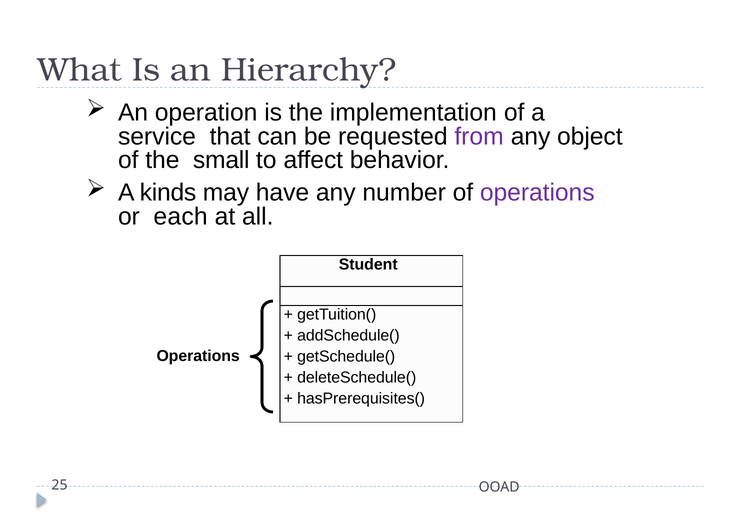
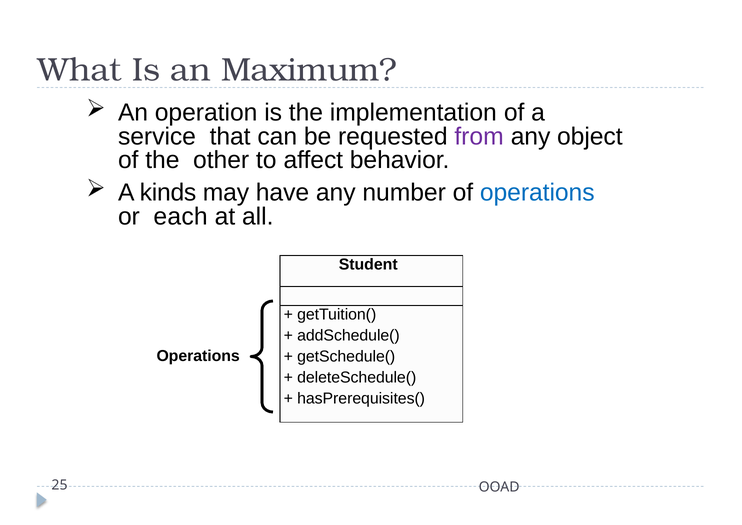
Hierarchy: Hierarchy -> Maximum (309, 70)
small: small -> other (221, 160)
operations colour: purple -> blue (537, 193)
